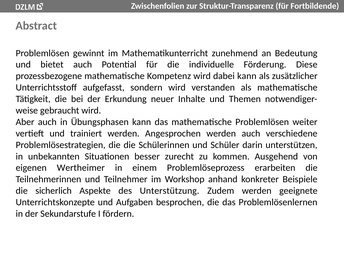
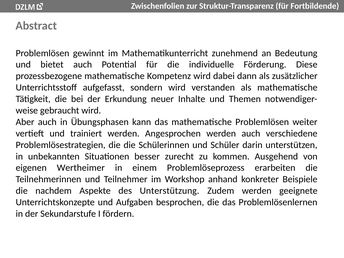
dabei kann: kann -> dann (247, 76)
sicherlich: sicherlich -> nachdem (54, 191)
